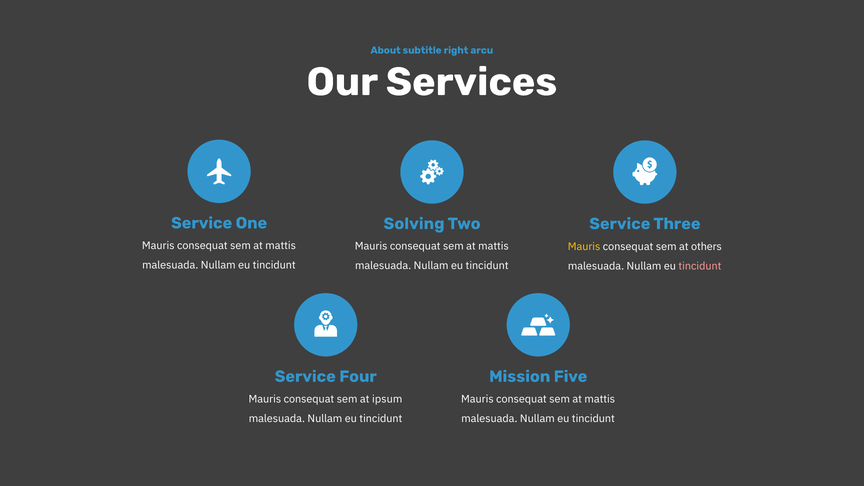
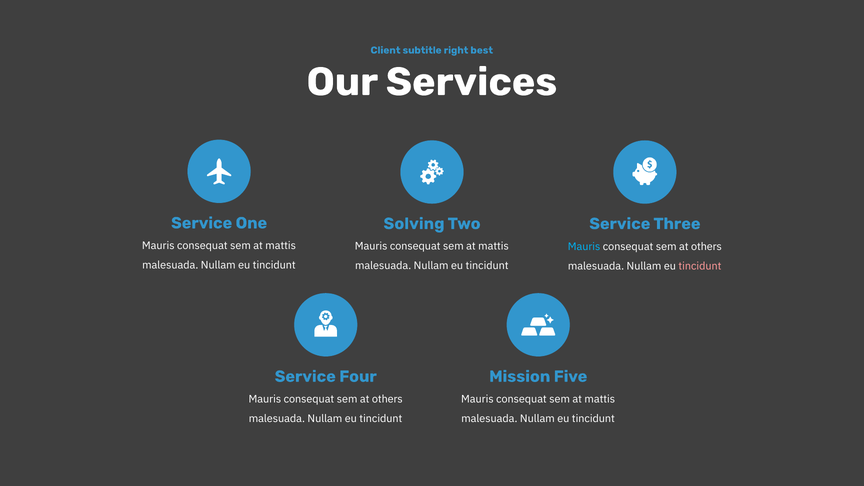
About: About -> Client (386, 50)
arcu: arcu -> best (482, 50)
Mauris colour: yellow -> light blue (584, 247)
ipsum: ipsum -> others (387, 399)
